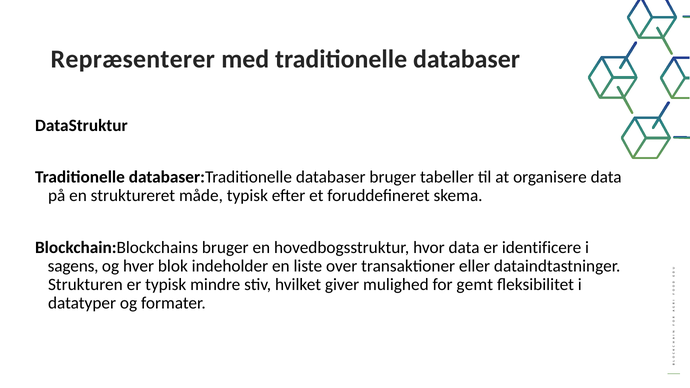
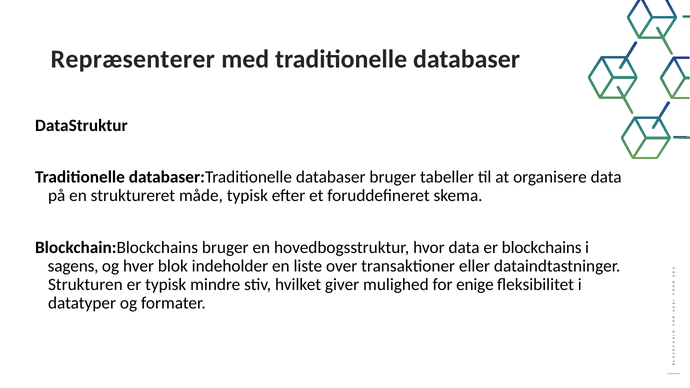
identificere: identificere -> blockchains (542, 247)
gemt: gemt -> enige (475, 285)
